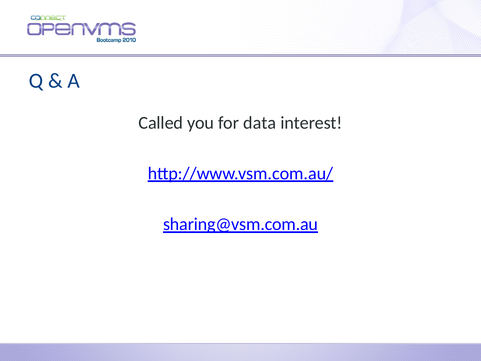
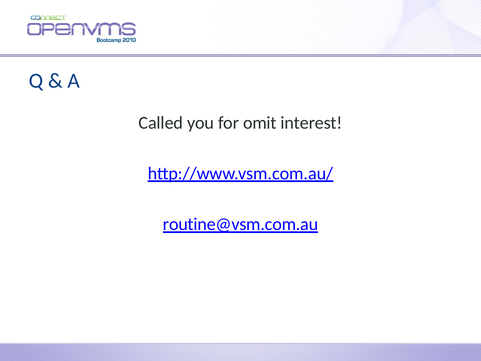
data: data -> omit (260, 123)
sharing@vsm.com.au: sharing@vsm.com.au -> routine@vsm.com.au (241, 224)
